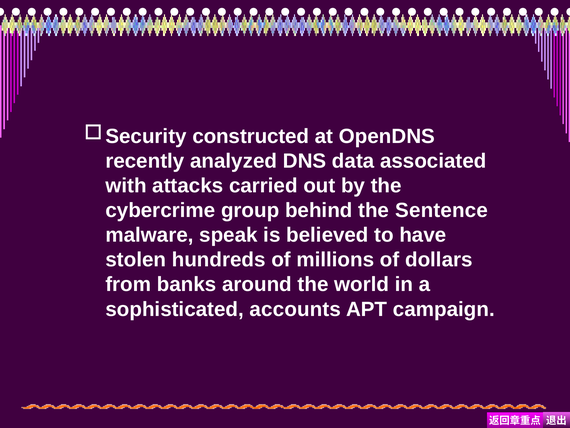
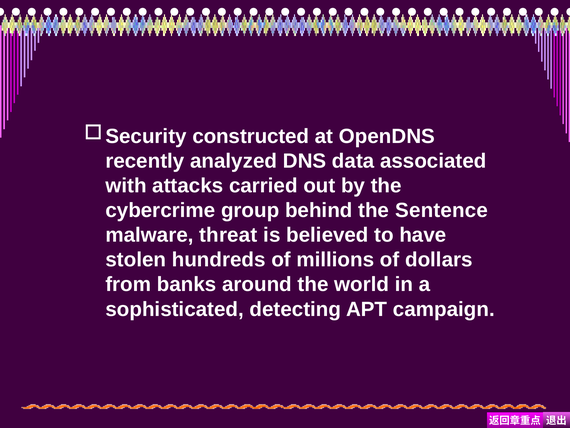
speak: speak -> threat (228, 235)
accounts: accounts -> detecting (295, 309)
